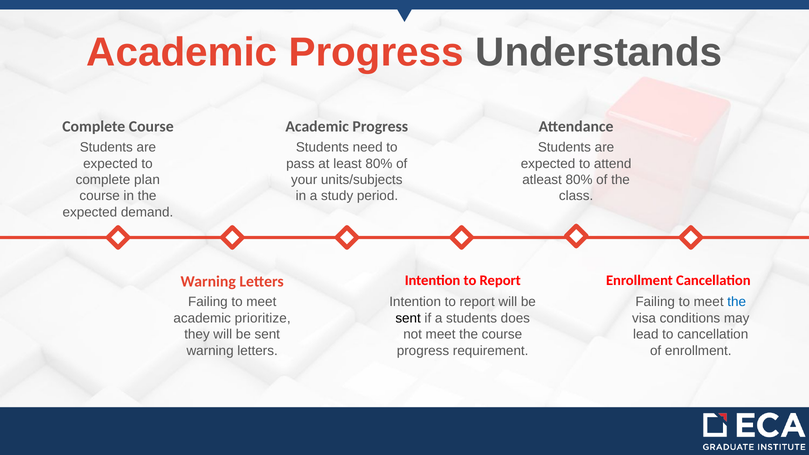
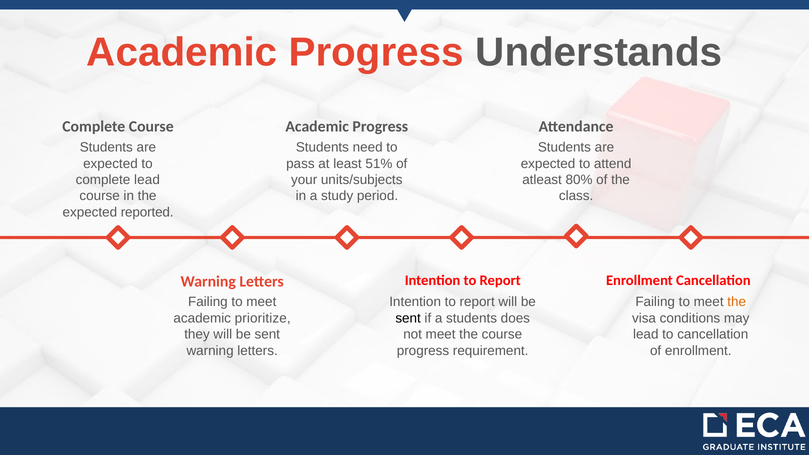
least 80%: 80% -> 51% (379, 164)
complete plan: plan -> lead (147, 180)
demand: demand -> reported (147, 212)
the colour: blue -> orange (737, 302)
